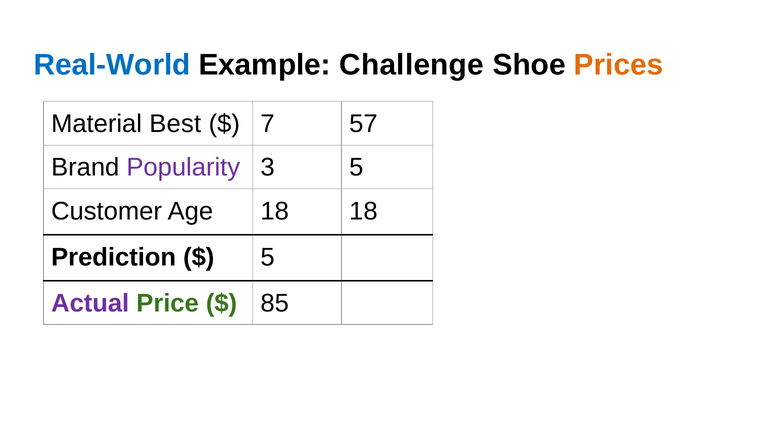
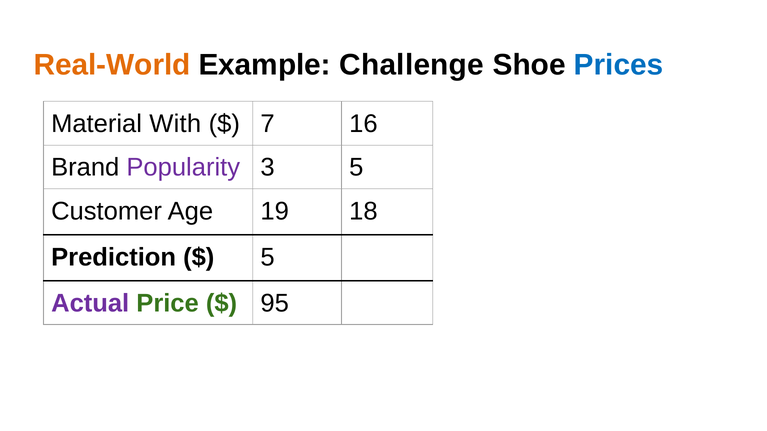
Real-World colour: blue -> orange (112, 65)
Prices colour: orange -> blue (619, 65)
Best: Best -> With (175, 124)
57: 57 -> 16 (363, 124)
Age 18: 18 -> 19 (275, 211)
85: 85 -> 95 (275, 303)
